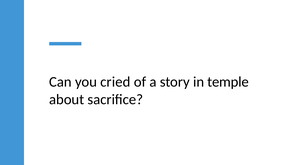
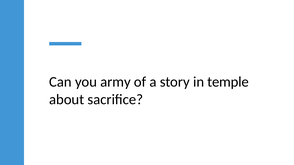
cried: cried -> army (115, 82)
